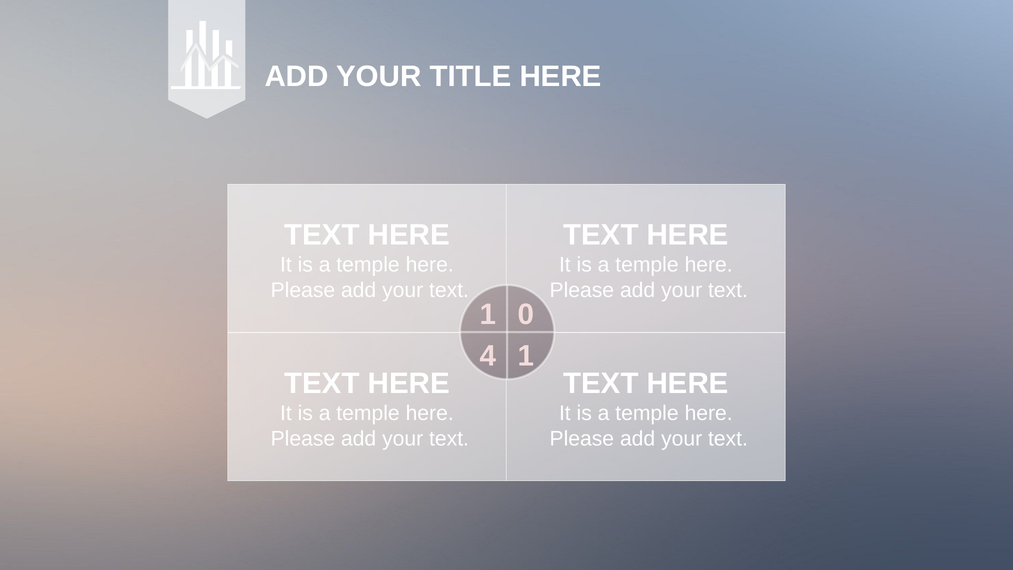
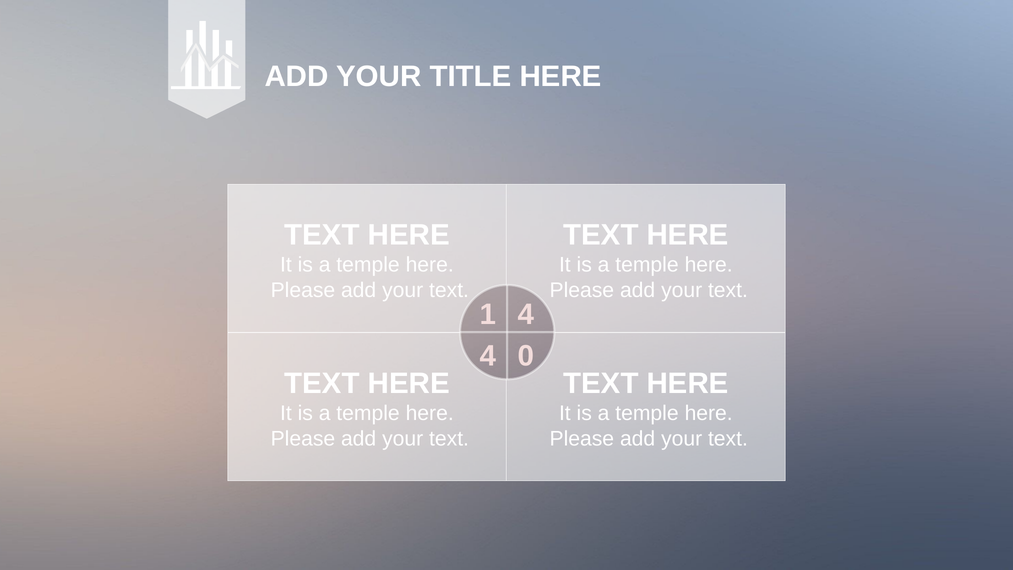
1 0: 0 -> 4 (526, 314)
4 1: 1 -> 0 (526, 356)
